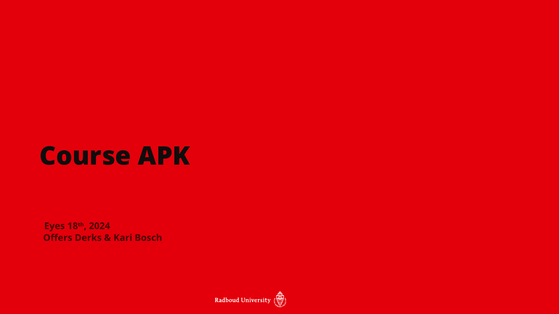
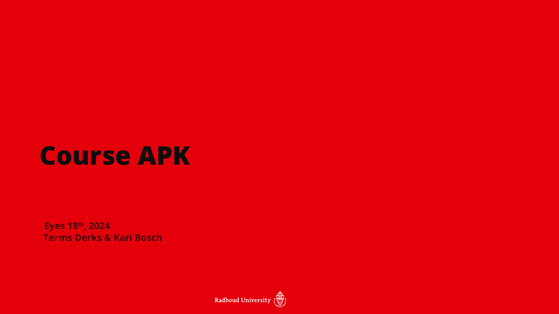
Offers: Offers -> Terms (58, 238)
